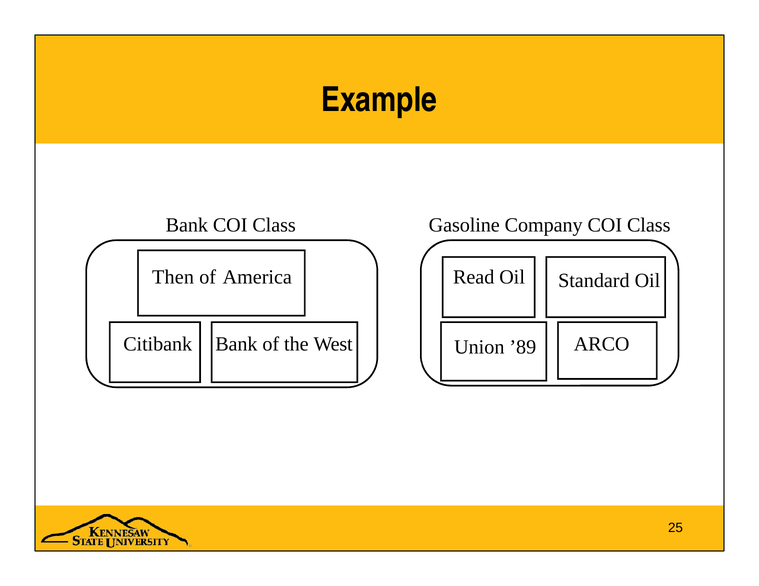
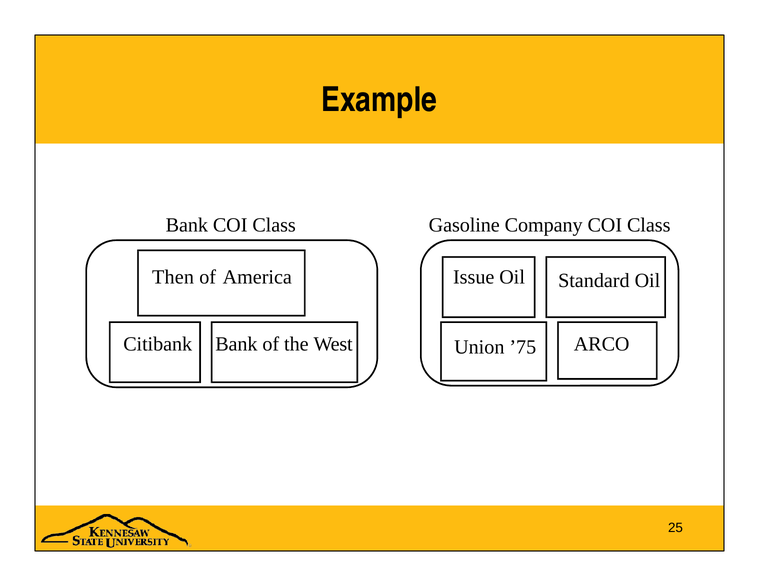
Read: Read -> Issue (474, 277)
’89: ’89 -> ’75 (523, 348)
